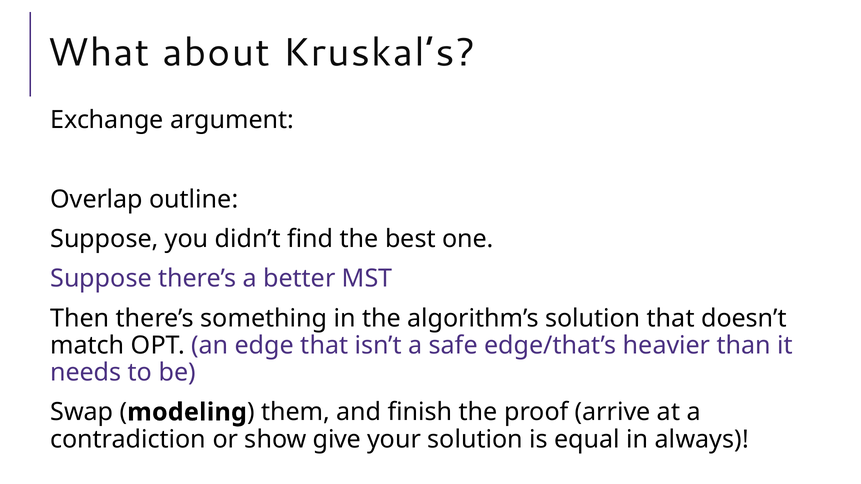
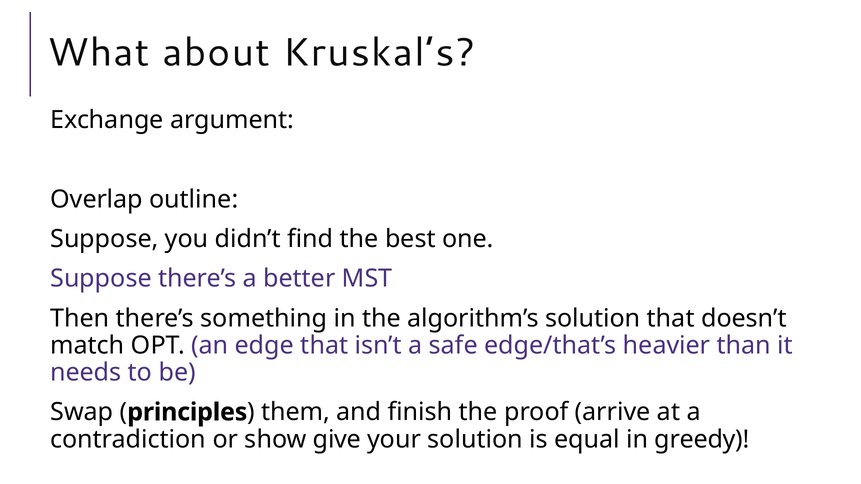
modeling: modeling -> principles (187, 412)
always: always -> greedy (702, 440)
